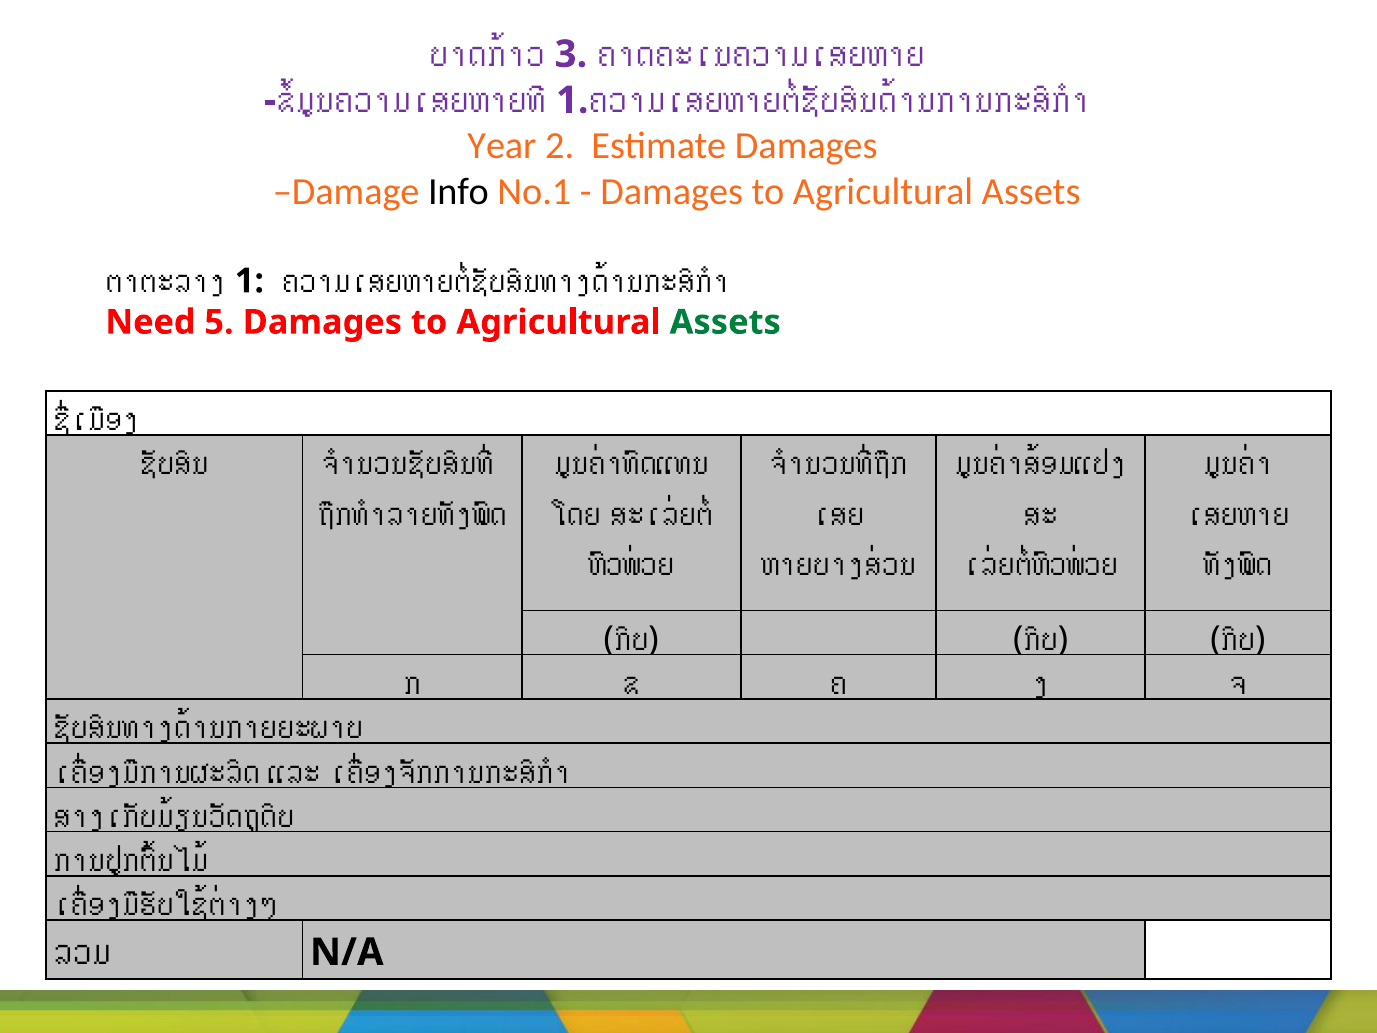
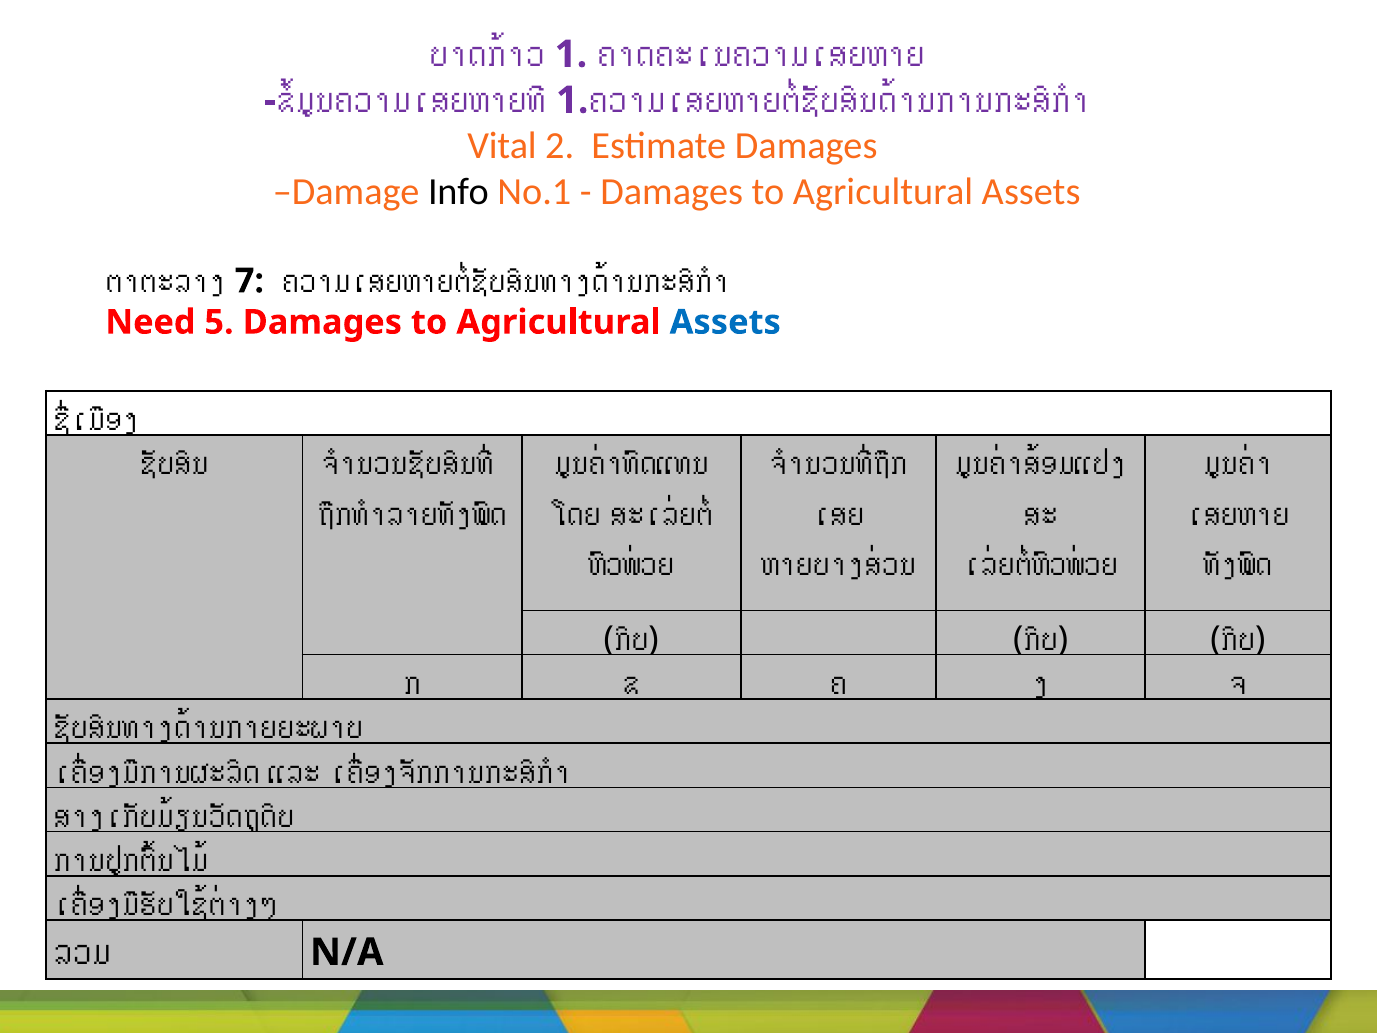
3: 3 -> 1 (571, 54)
Year: Year -> Vital (502, 146)
1: 1 -> 7 (249, 281)
Assets colour: green -> blue (725, 322)
